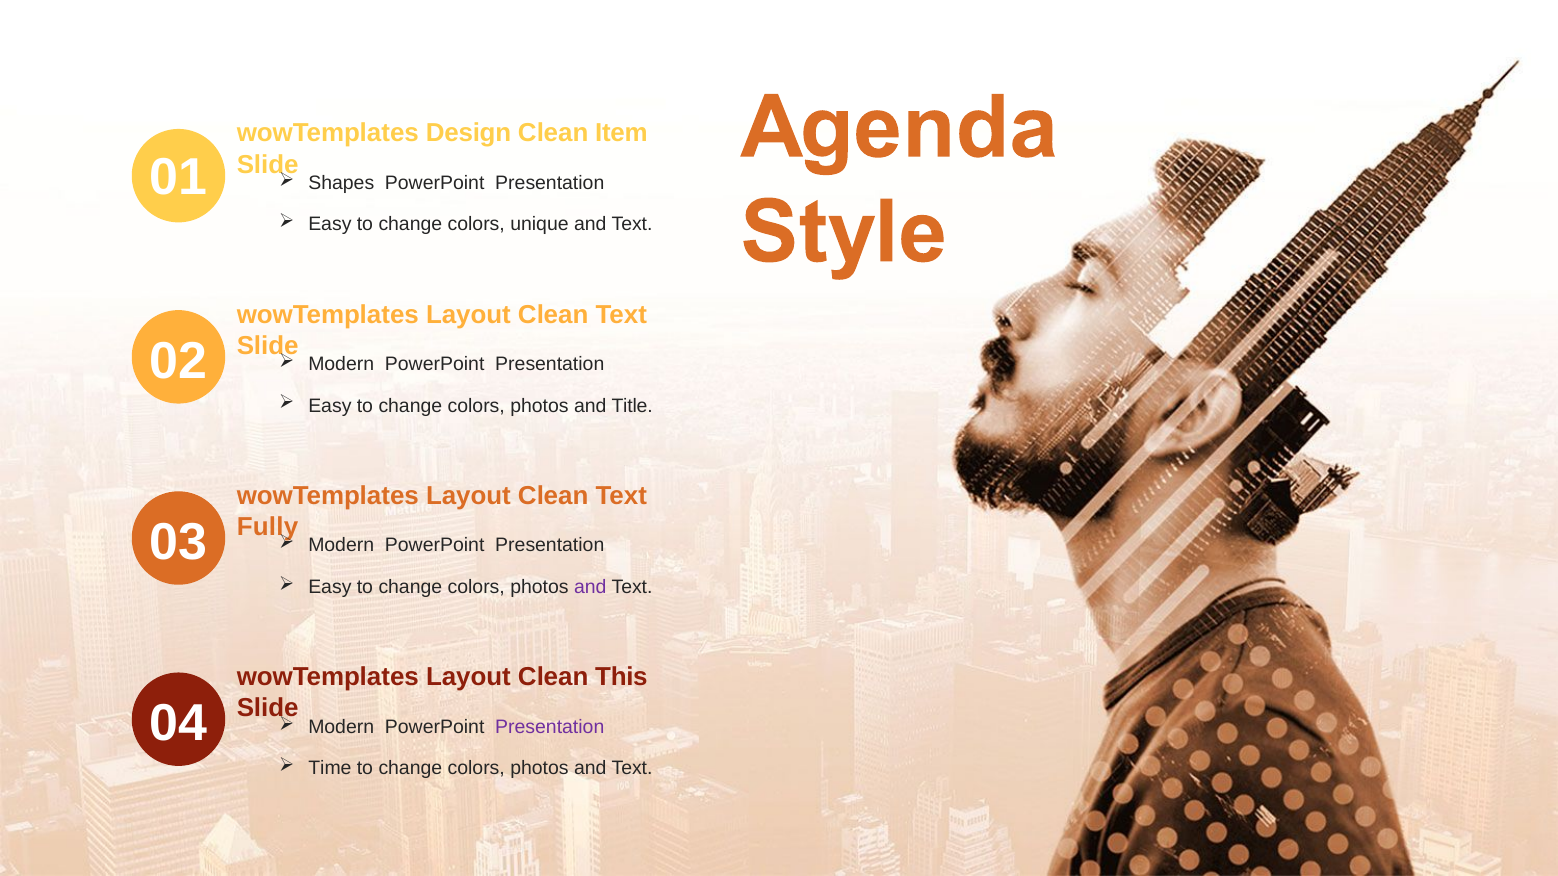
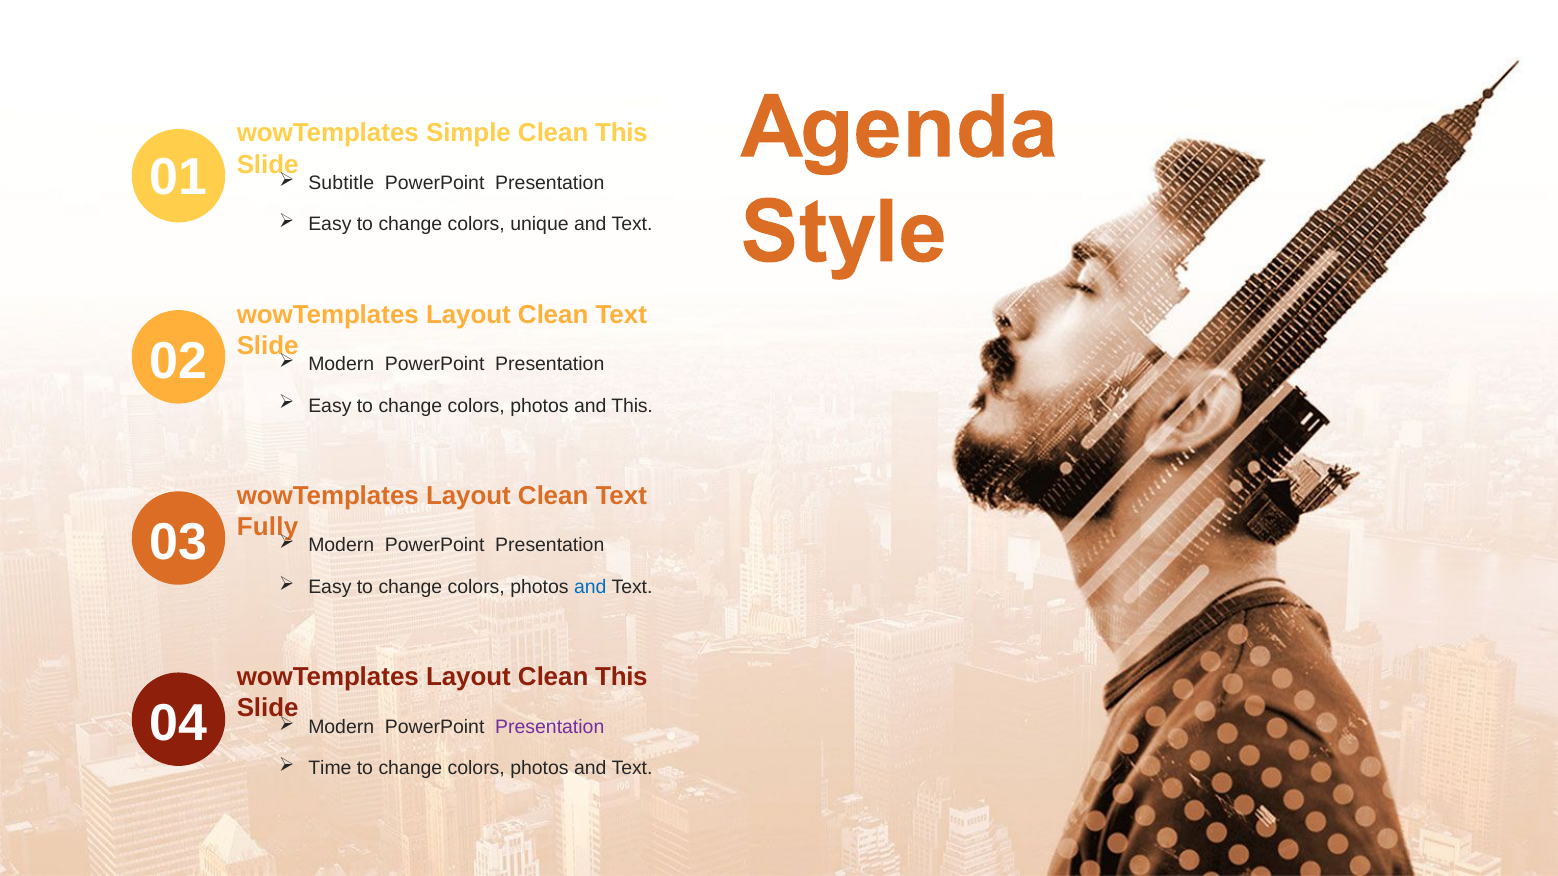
Design: Design -> Simple (468, 133)
Item: Item -> This (621, 133)
Shapes: Shapes -> Subtitle (341, 183)
and Title: Title -> This (632, 406)
and colour: purple -> blue (590, 587)
